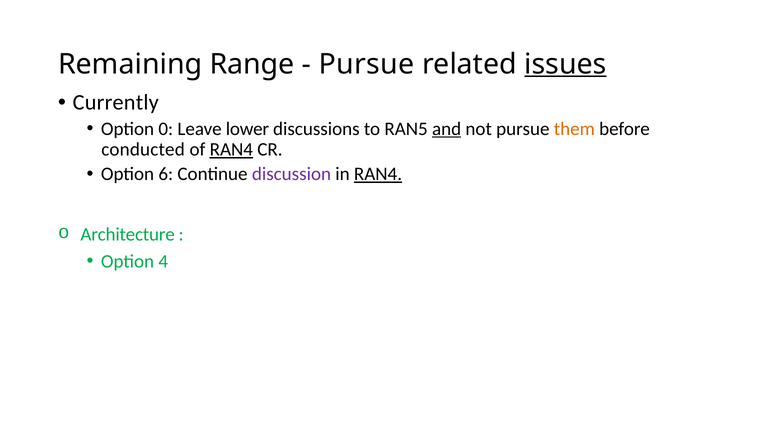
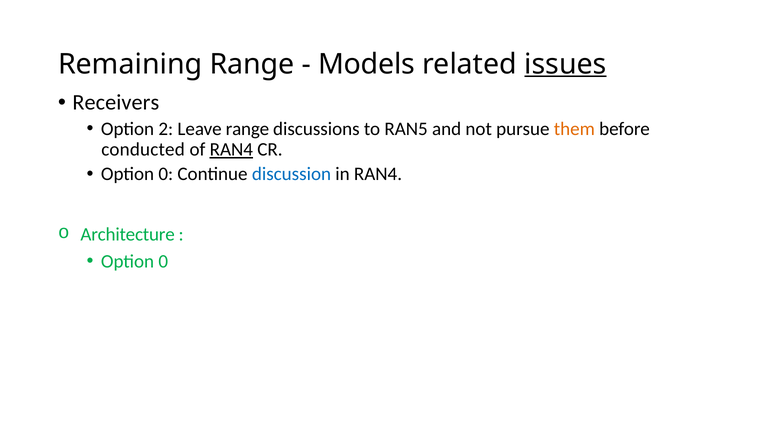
Pursue: Pursue -> Models (367, 64)
Currently: Currently -> Receivers (116, 103)
0: 0 -> 2 (166, 129)
Leave lower: lower -> range (247, 129)
and underline: present -> none (447, 129)
6: 6 -> 0 (166, 174)
discussion colour: purple -> blue (291, 174)
RAN4 underline: present -> none (378, 174)
4: 4 -> 0 (163, 261)
